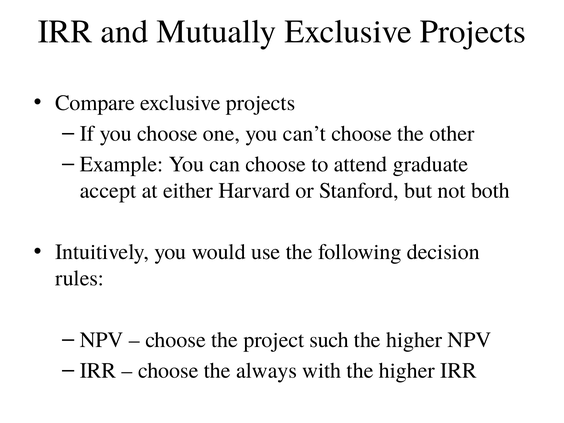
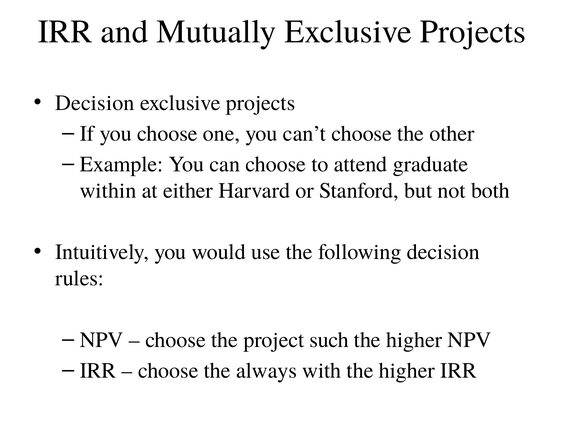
Compare: Compare -> Decision (95, 103)
accept: accept -> within (108, 191)
